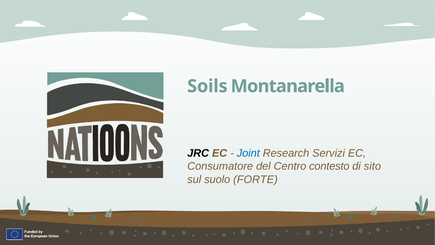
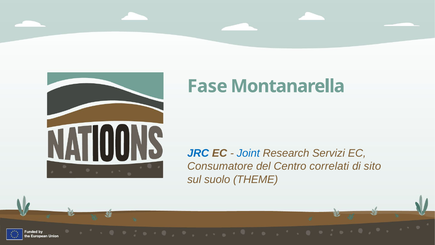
Soils: Soils -> Fase (207, 86)
JRC colour: black -> blue (198, 153)
contesto: contesto -> correlati (329, 166)
FORTE: FORTE -> THEME (256, 179)
